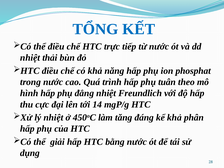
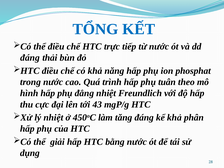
nhiệt: nhiệt -> đáng (30, 58)
14: 14 -> 43 (97, 104)
